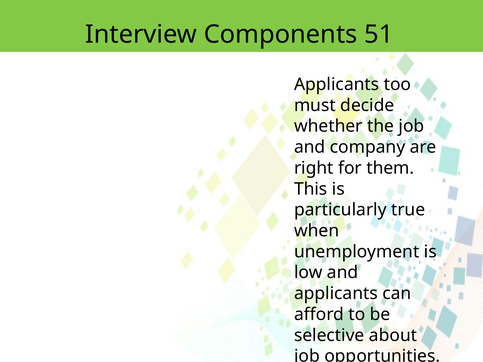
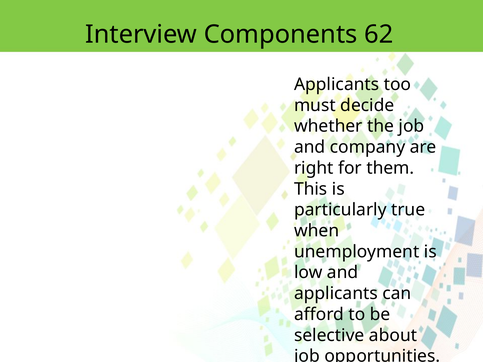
51: 51 -> 62 (379, 34)
